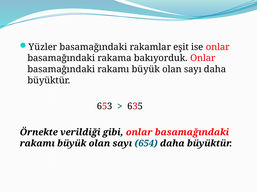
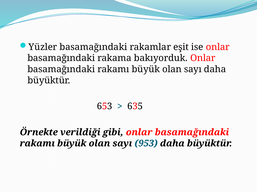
654: 654 -> 953 (146, 144)
